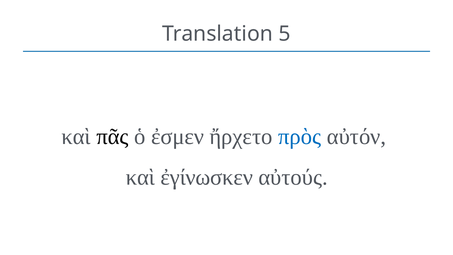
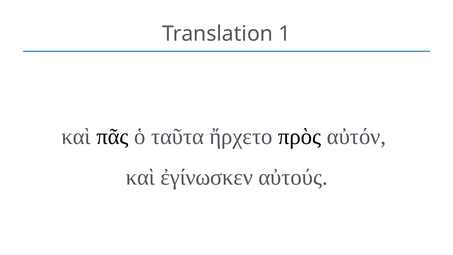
5: 5 -> 1 (285, 34)
ἐσμεν: ἐσμεν -> ταῦτα (178, 137)
πρὸς colour: blue -> black (300, 137)
